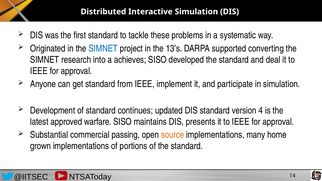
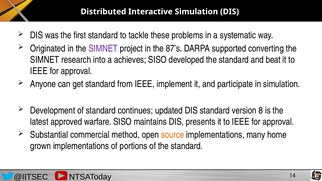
SIMNET colour: blue -> purple (103, 48)
13’s: 13’s -> 87’s (174, 48)
deal: deal -> beat (273, 60)
4: 4 -> 8 (261, 111)
passing: passing -> method (126, 135)
